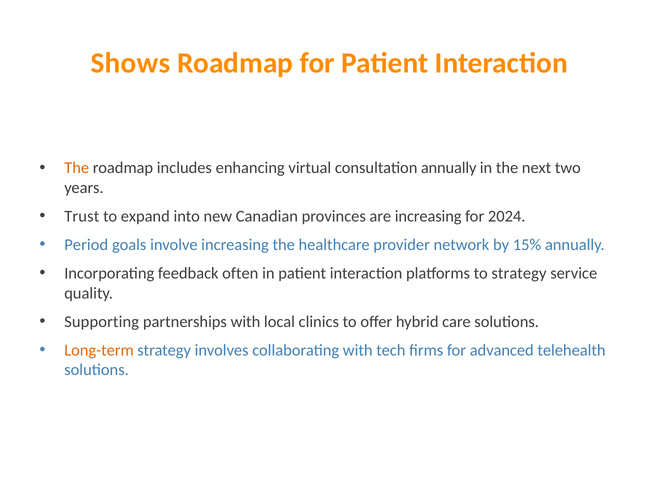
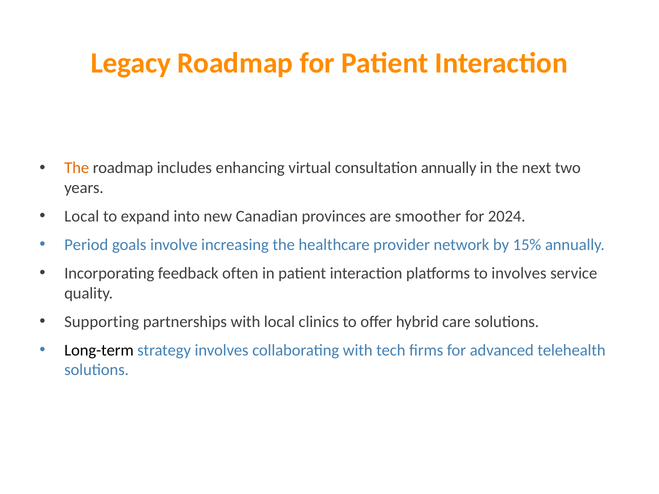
Shows: Shows -> Legacy (131, 63)
Trust: Trust -> Local (82, 216)
are increasing: increasing -> smoother (428, 216)
to strategy: strategy -> involves (519, 274)
Long-term colour: orange -> black (99, 350)
